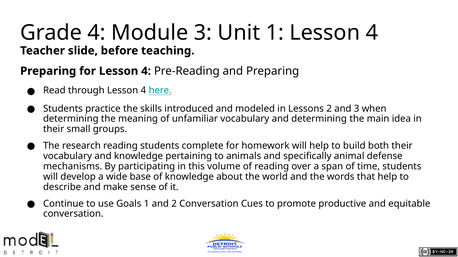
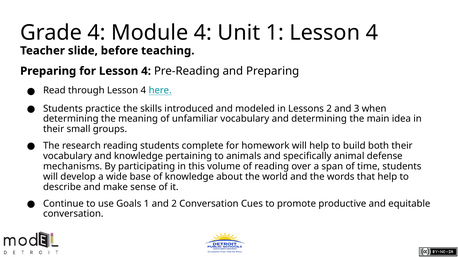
Module 3: 3 -> 4 (203, 33)
